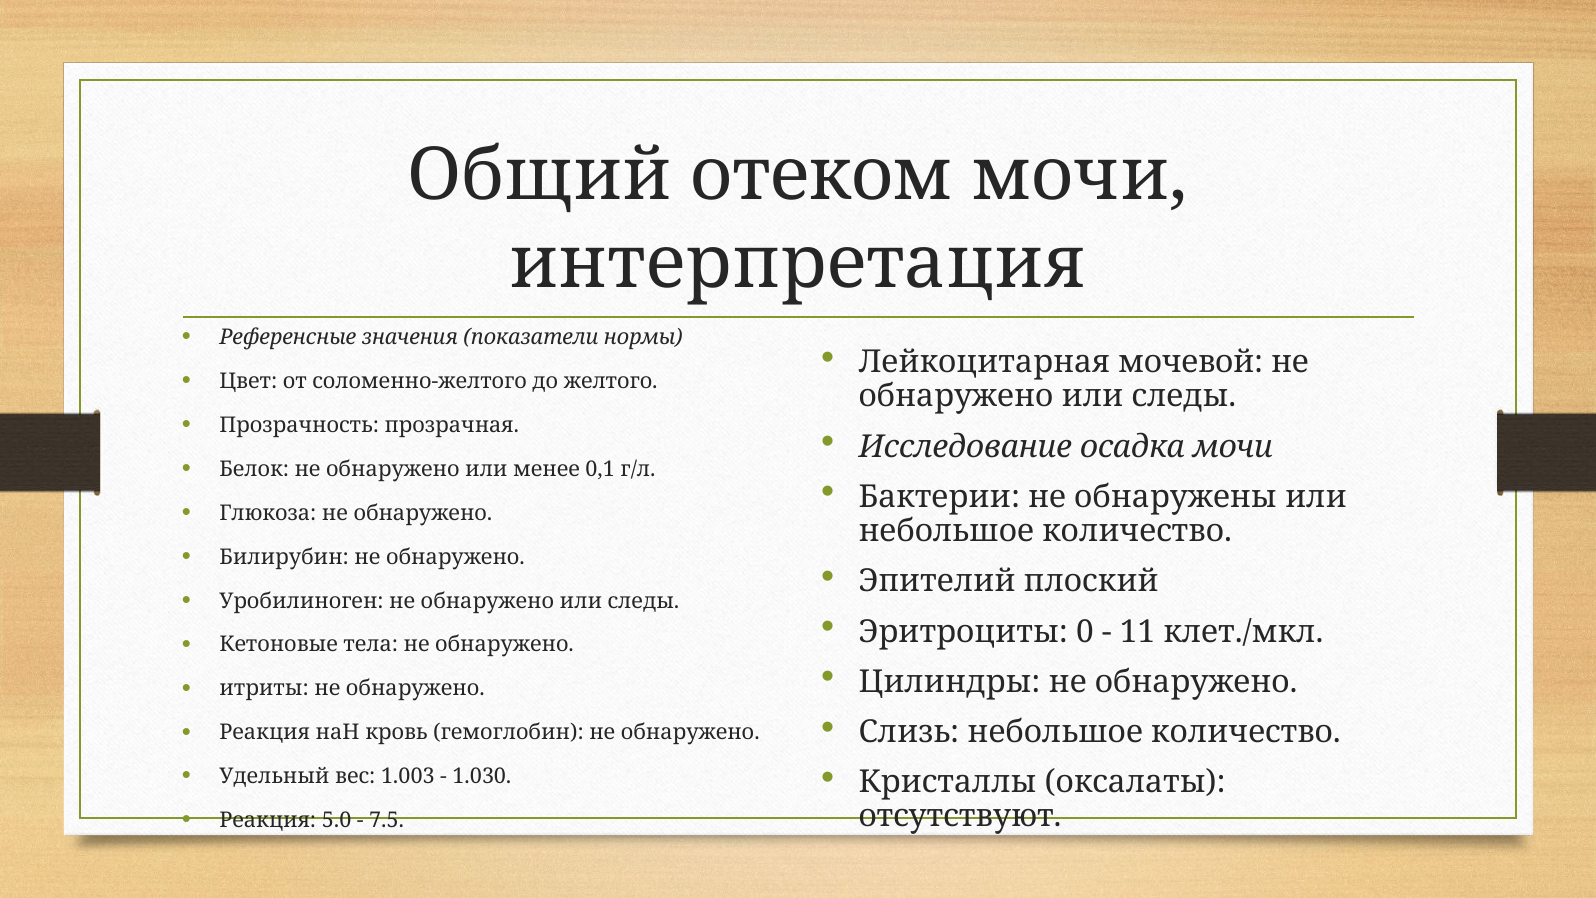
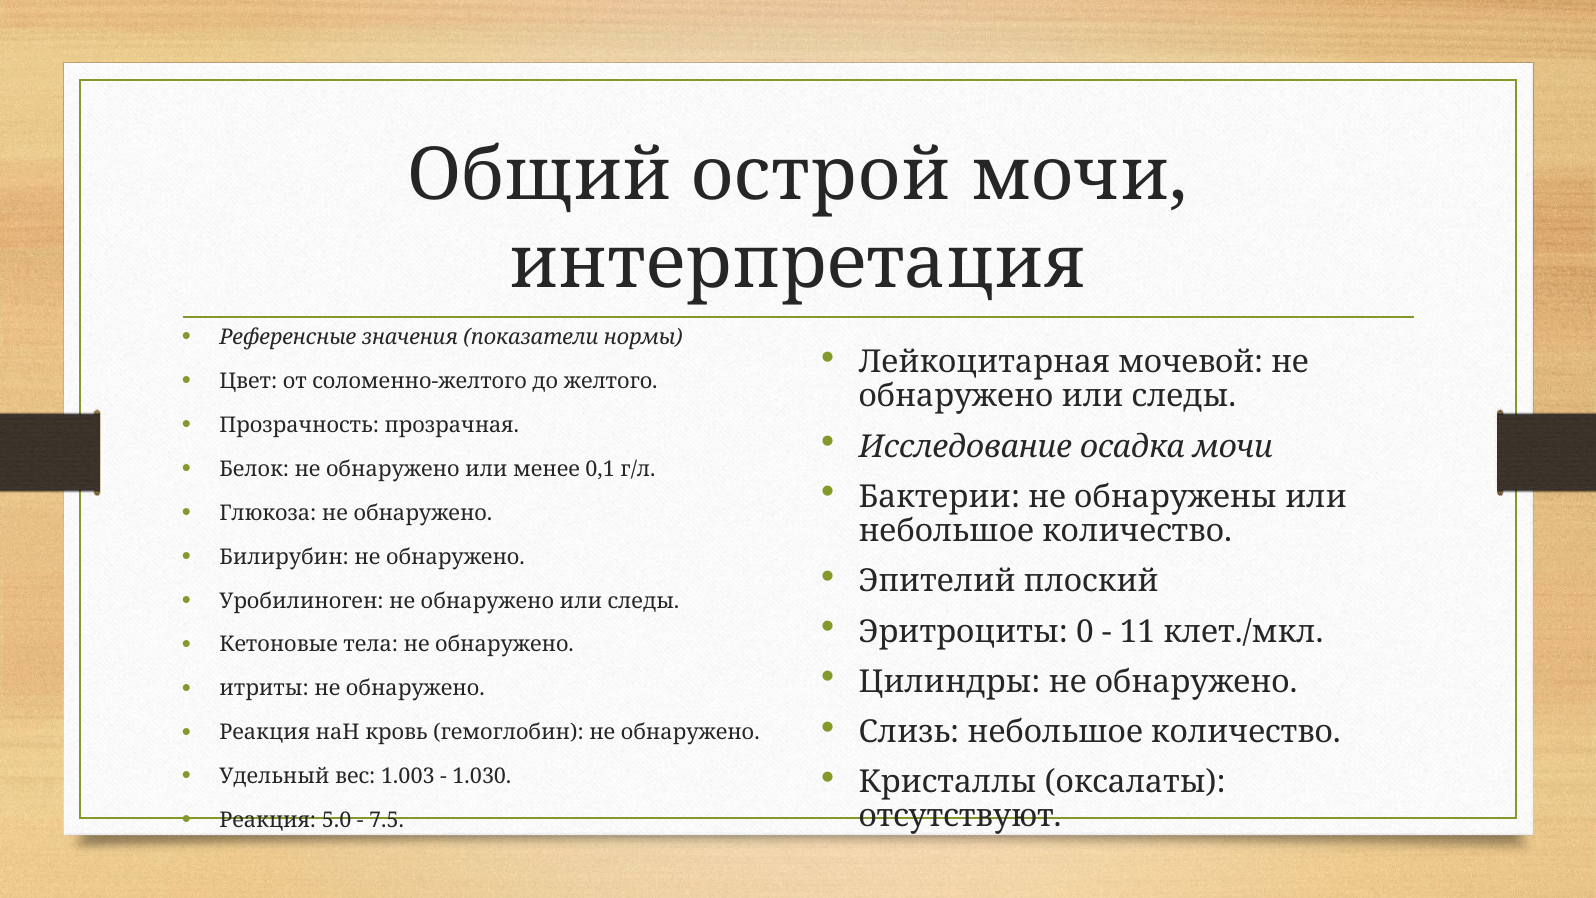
отеком: отеком -> острой (821, 175)
